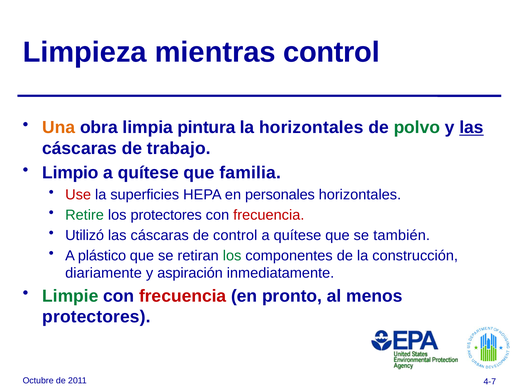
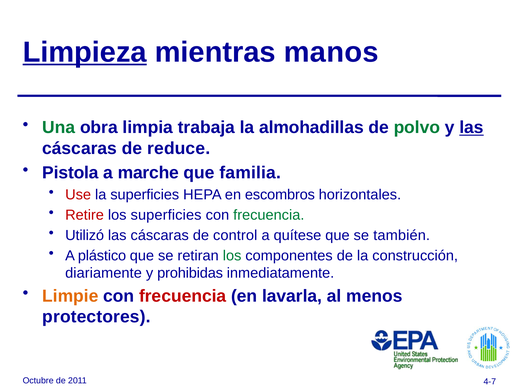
Limpieza underline: none -> present (85, 52)
mientras control: control -> manos (331, 52)
Una colour: orange -> green (59, 128)
pintura: pintura -> trabaja (206, 128)
la horizontales: horizontales -> almohadillas (311, 128)
trabajo: trabajo -> reduce (179, 149)
Limpio: Limpio -> Pistola (70, 173)
quítese: quítese -> marche (148, 173)
personales: personales -> escombros (280, 195)
Retire colour: green -> red (85, 215)
los protectores: protectores -> superficies (166, 215)
frecuencia colour: red -> green (269, 215)
aspiración: aspiración -> prohibidas (190, 273)
Limpie colour: green -> orange (70, 296)
pronto: pronto -> lavarla (292, 296)
